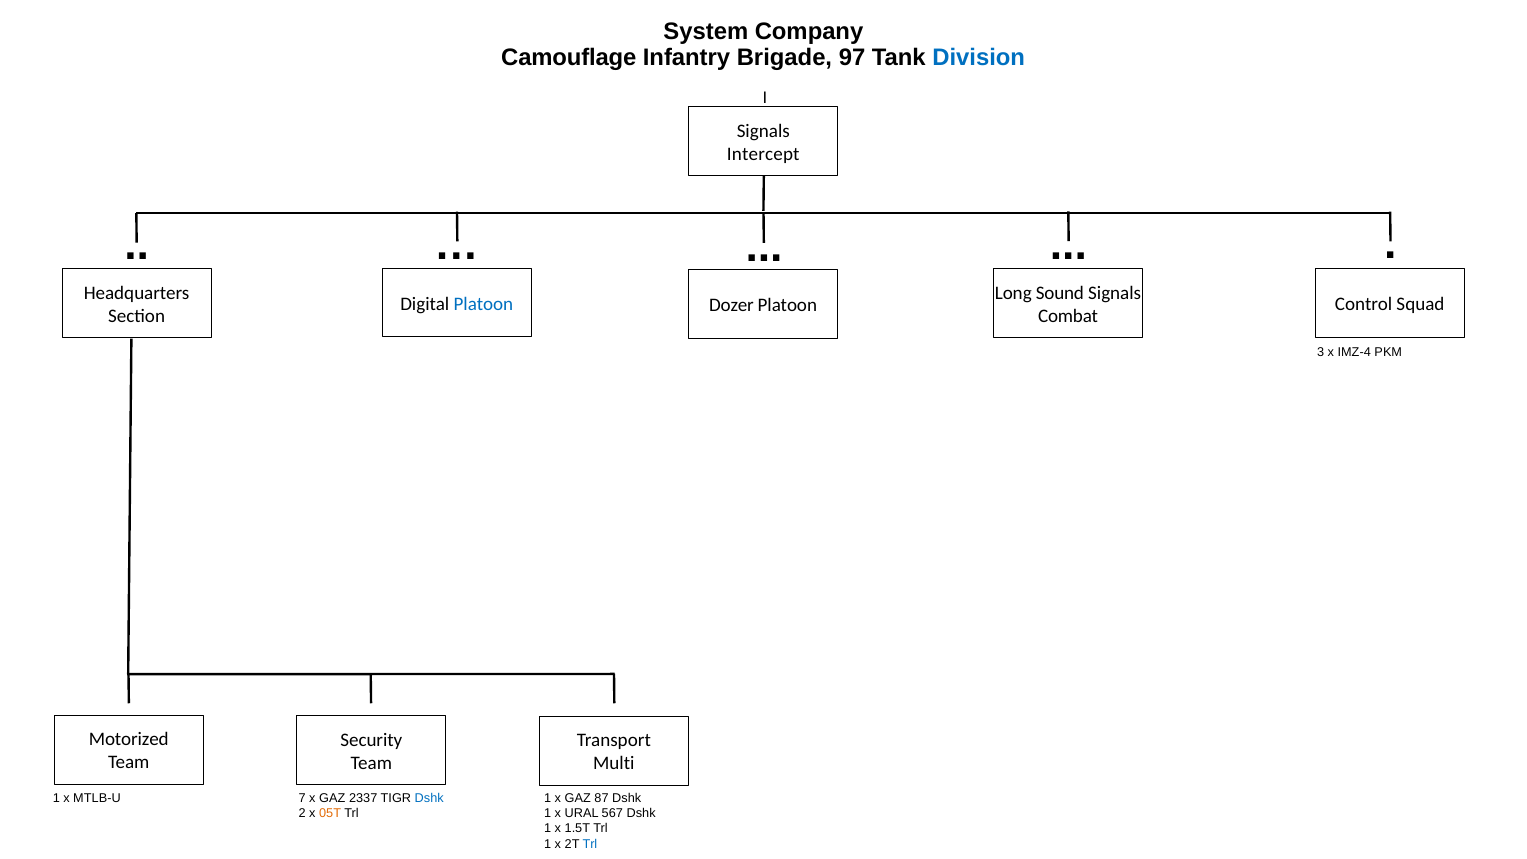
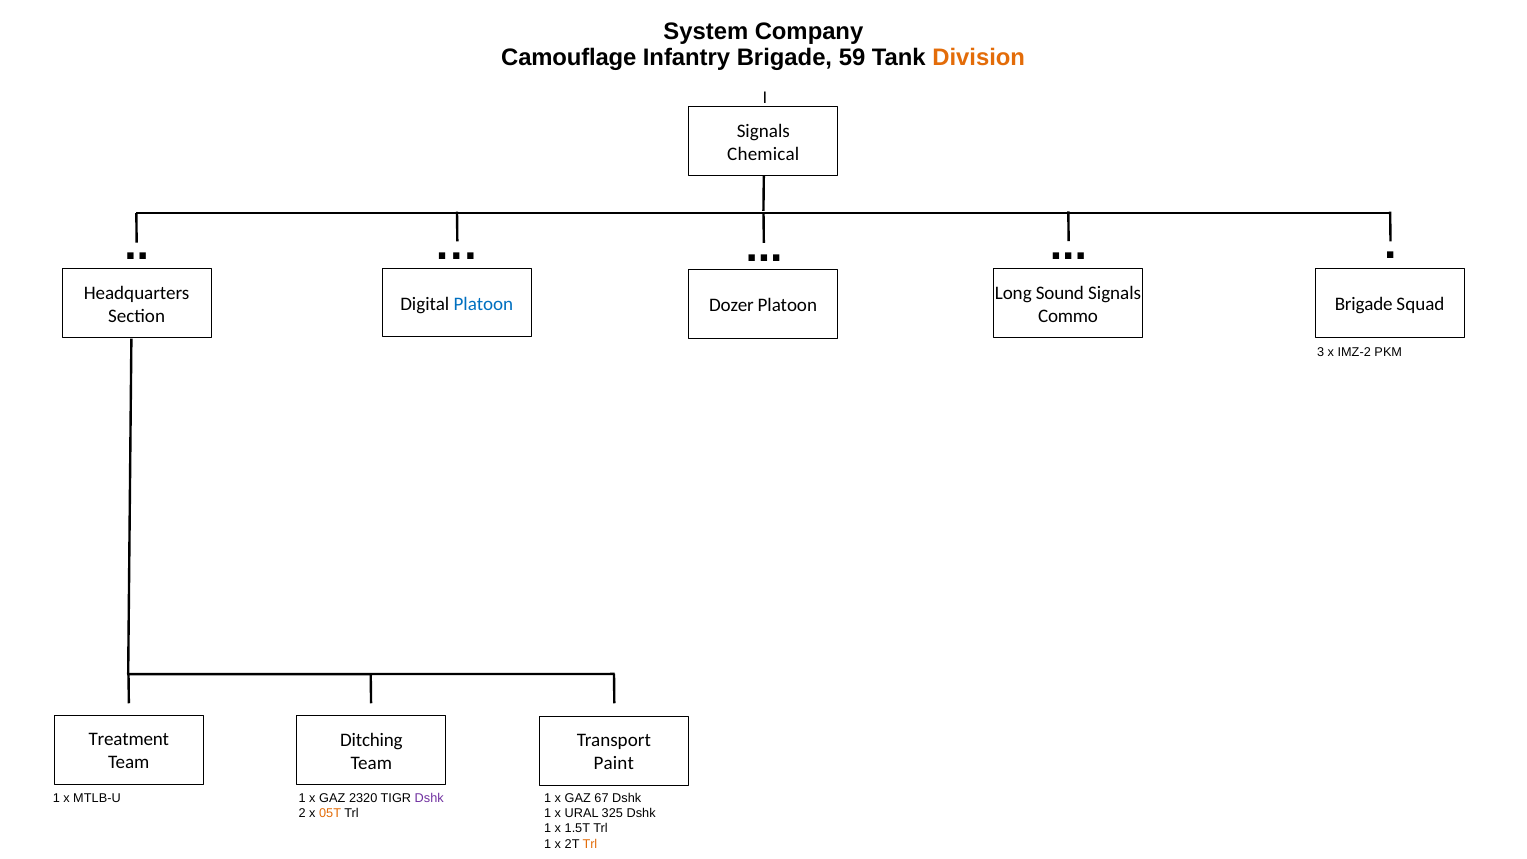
97: 97 -> 59 (852, 58)
Division colour: blue -> orange (979, 58)
Intercept: Intercept -> Chemical (763, 154)
Control: Control -> Brigade (1364, 304)
Combat: Combat -> Commo (1068, 316)
IMZ-4: IMZ-4 -> IMZ-2 (1354, 353)
Motorized: Motorized -> Treatment (129, 740)
Security: Security -> Ditching (371, 740)
Multi: Multi -> Paint (614, 763)
MTLB-U 7: 7 -> 1 (302, 798)
2337: 2337 -> 2320 (363, 798)
Dshk colour: blue -> purple (429, 798)
87: 87 -> 67 (602, 798)
567: 567 -> 325 (612, 813)
Trl colour: blue -> orange (590, 844)
